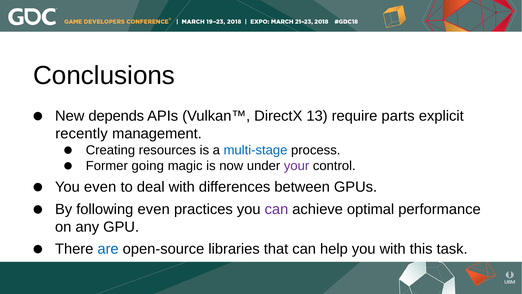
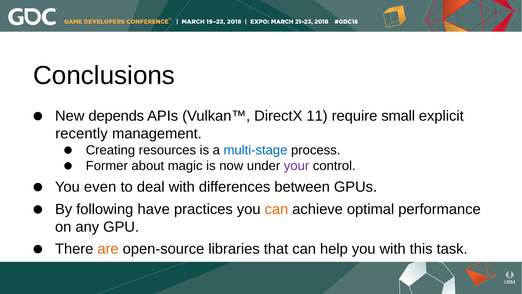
13: 13 -> 11 (317, 116)
parts: parts -> small (398, 116)
going: going -> about (148, 166)
following even: even -> have (154, 209)
can colour: purple -> orange (276, 209)
are colour: blue -> orange (108, 249)
